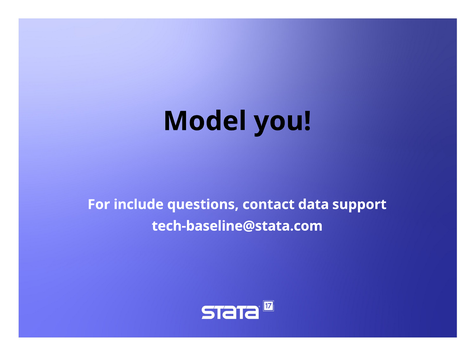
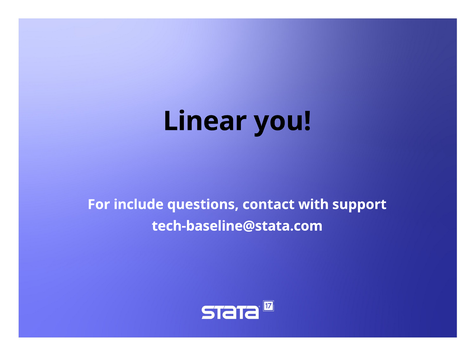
Model: Model -> Linear (205, 121)
data: data -> with (314, 205)
